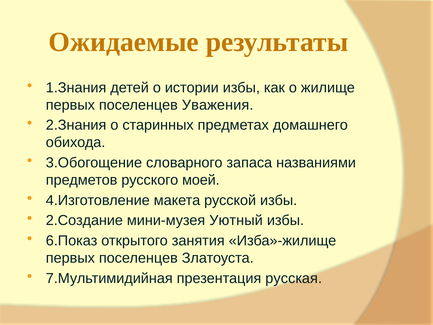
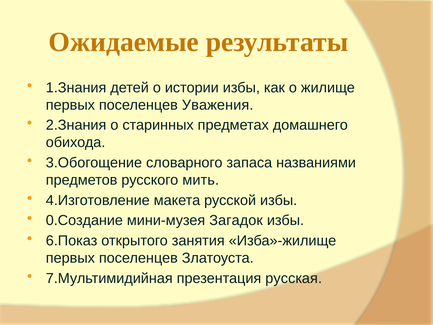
моей: моей -> мить (201, 180)
2.Создание: 2.Создание -> 0.Создание (84, 220)
Уютный: Уютный -> Загадок (236, 220)
